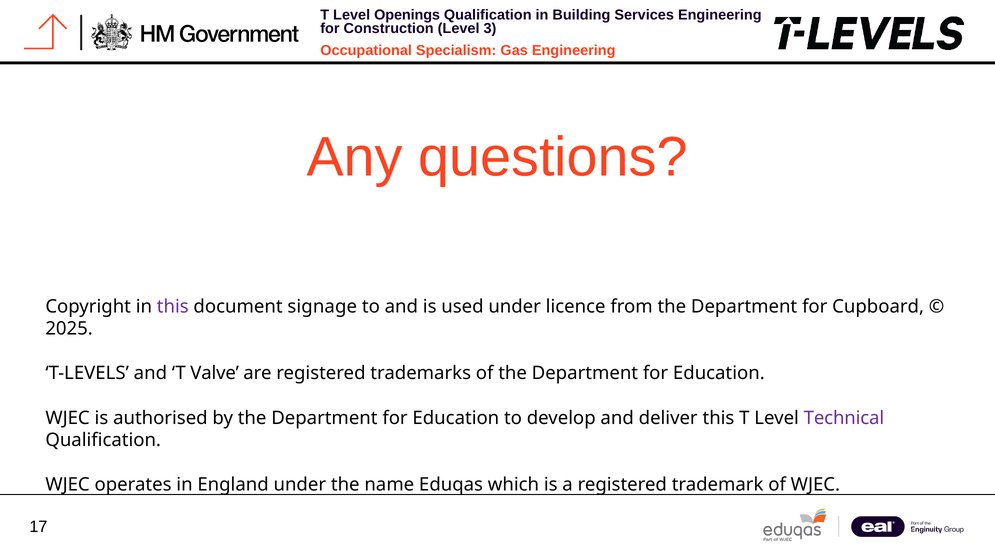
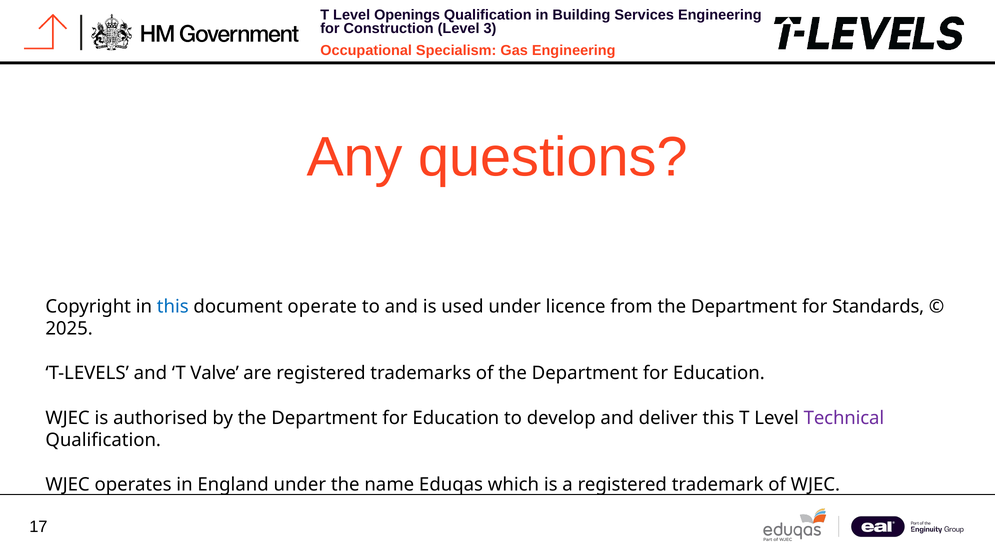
this colour: purple -> blue (173, 306)
signage: signage -> operate (322, 306)
Cupboard: Cupboard -> Standards (878, 306)
